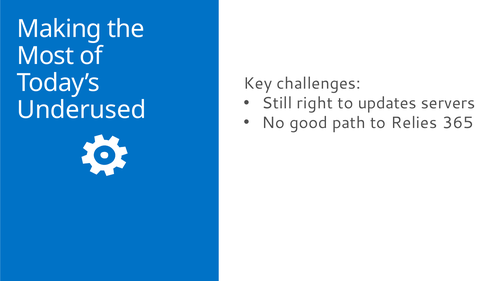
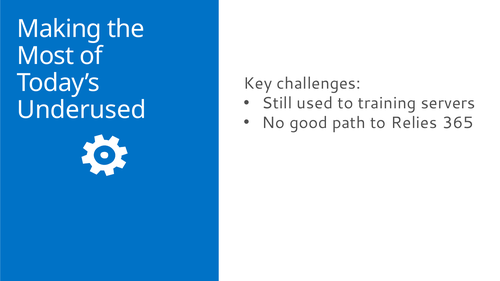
right: right -> used (315, 103)
updates: updates -> training (387, 103)
